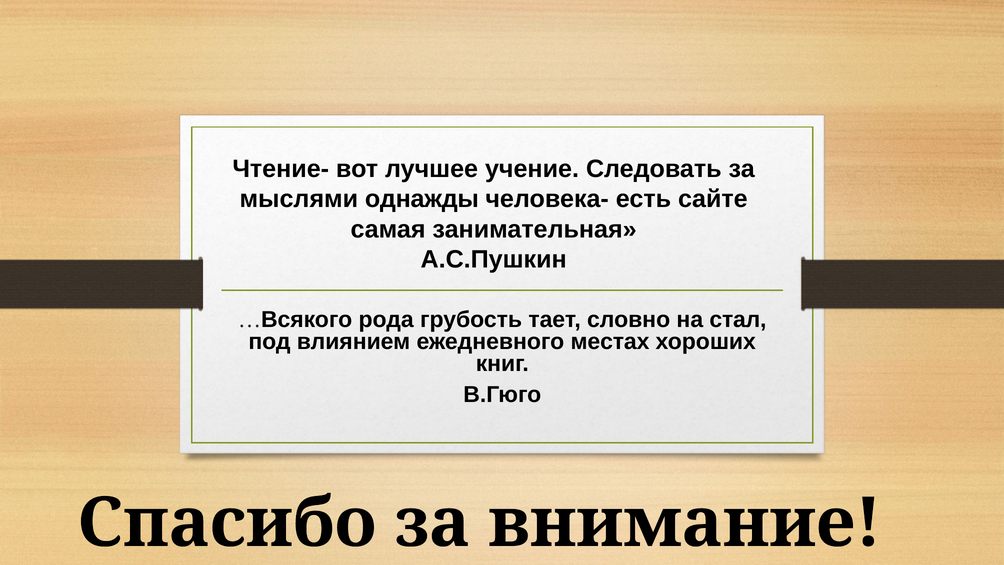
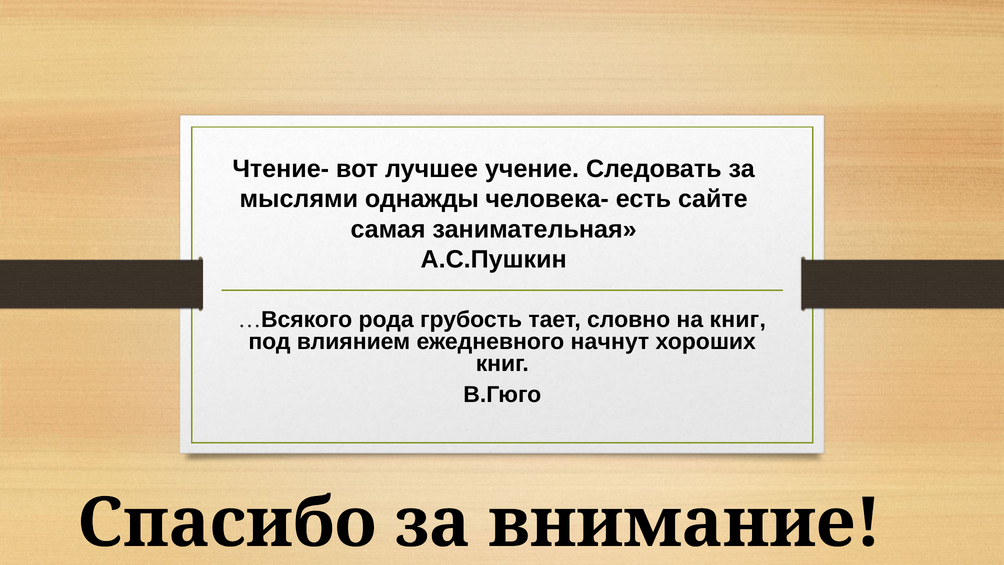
на стал: стал -> книг (738, 319)
местах: местах -> начнут (610, 342)
